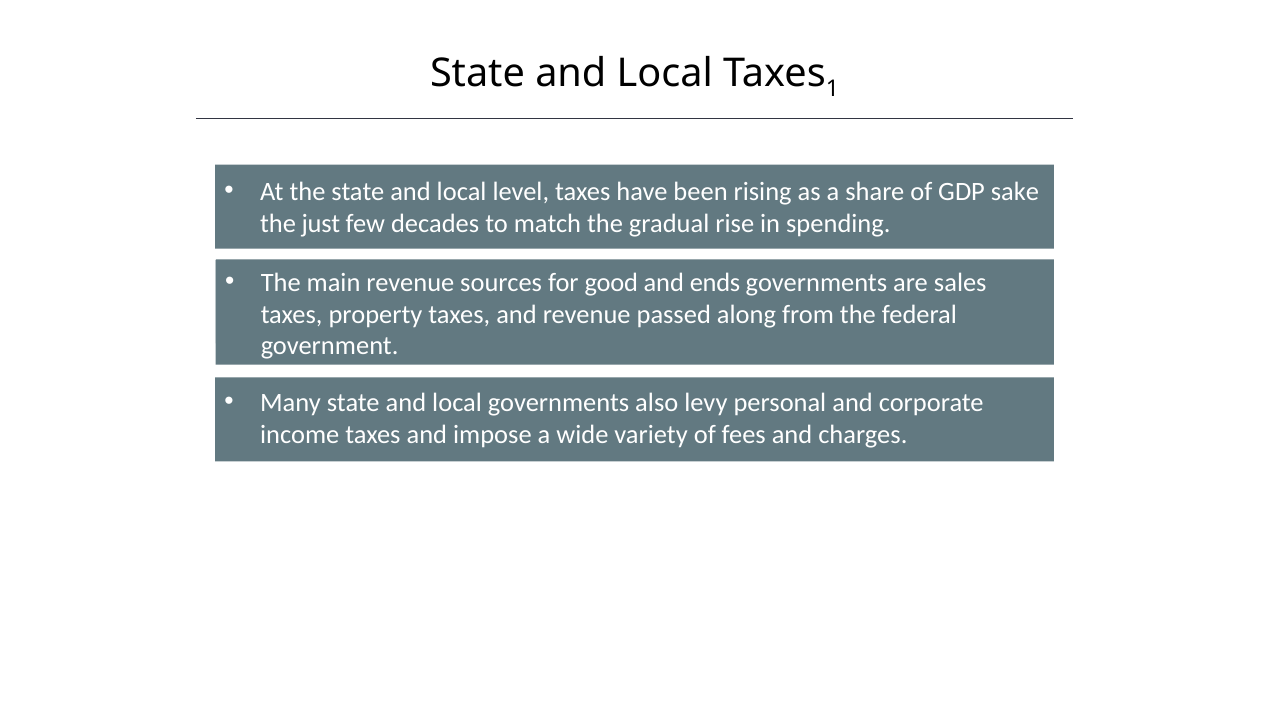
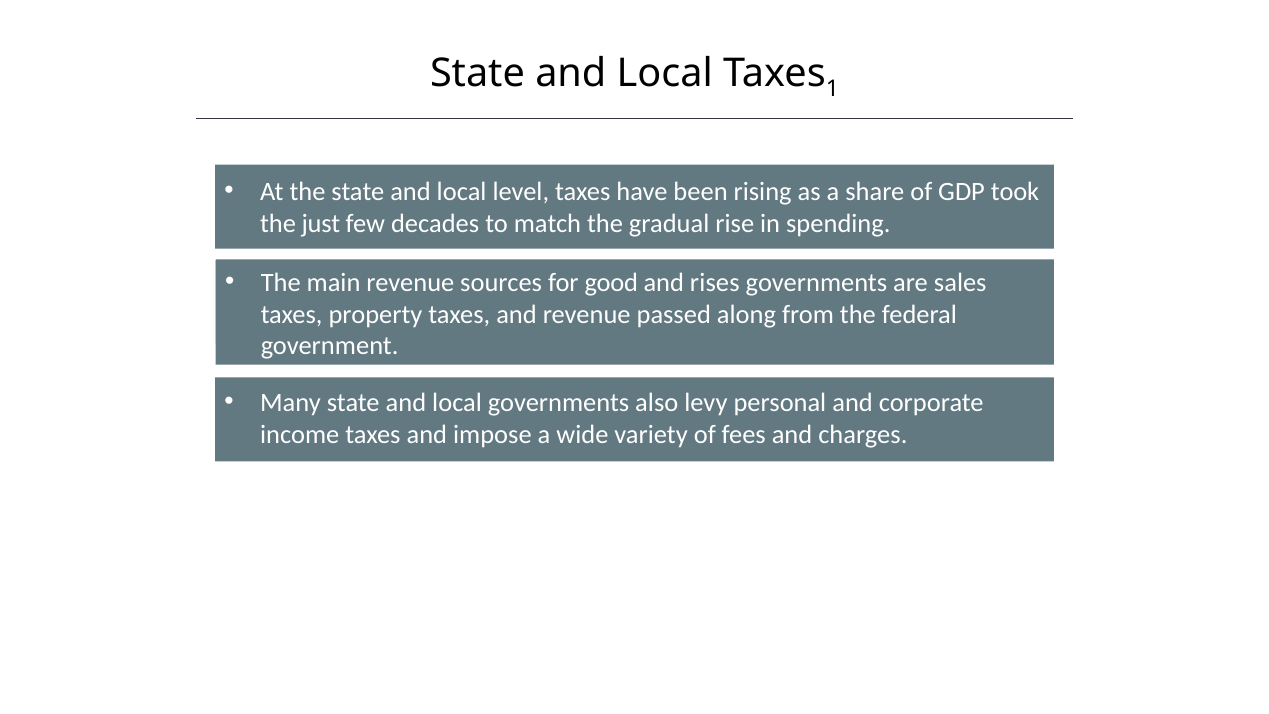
sake: sake -> took (1015, 192)
ends: ends -> rises (715, 282)
